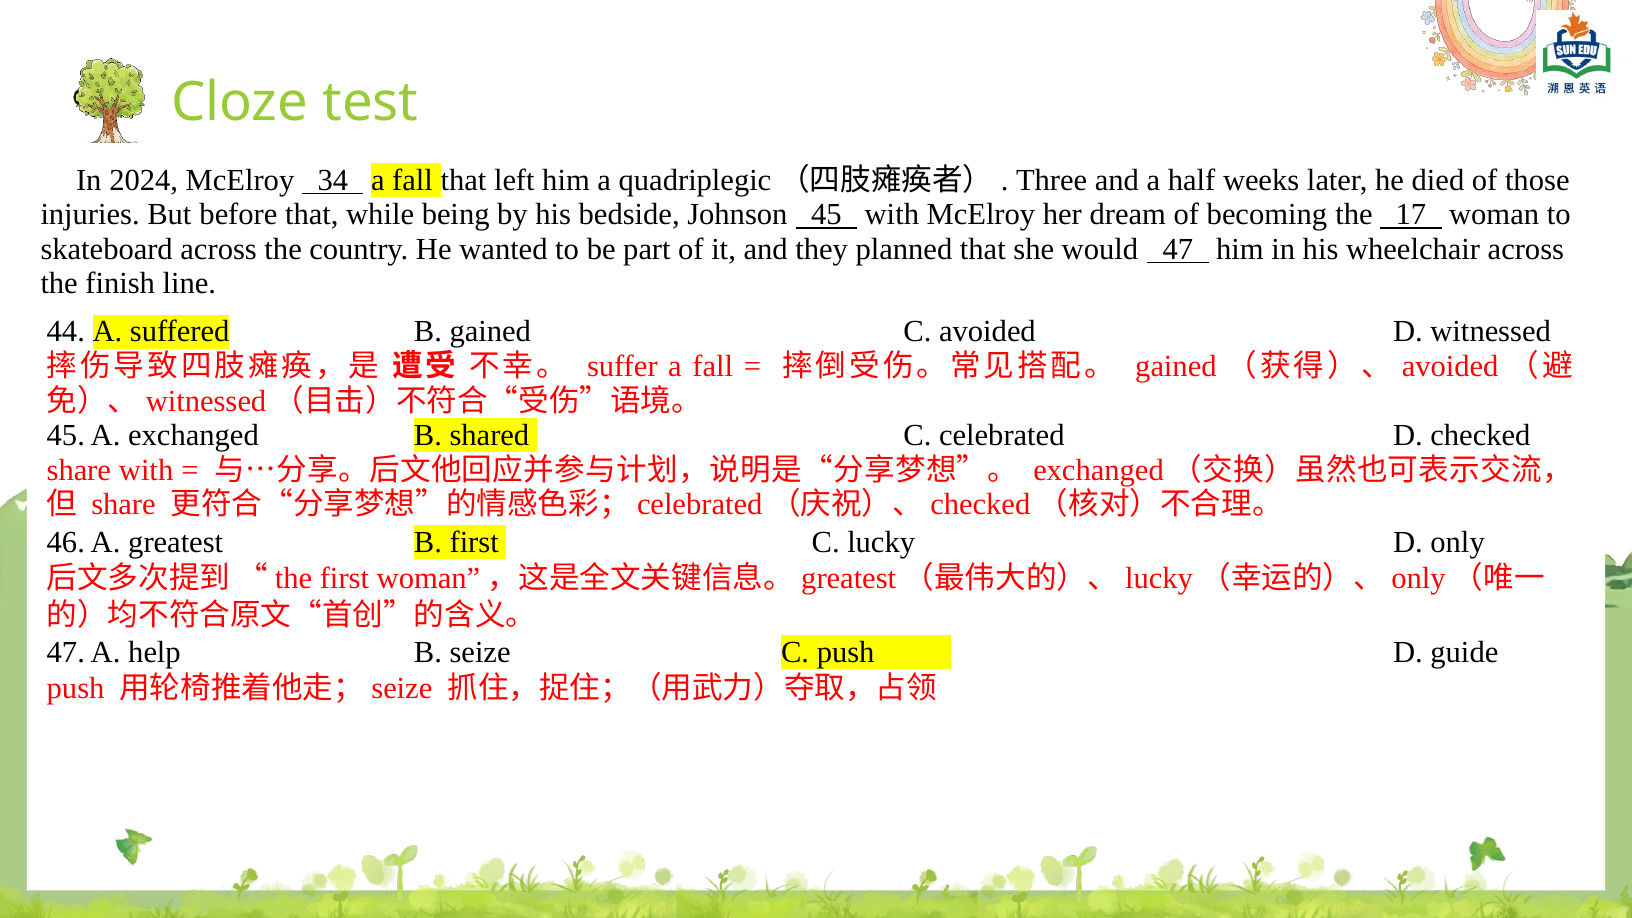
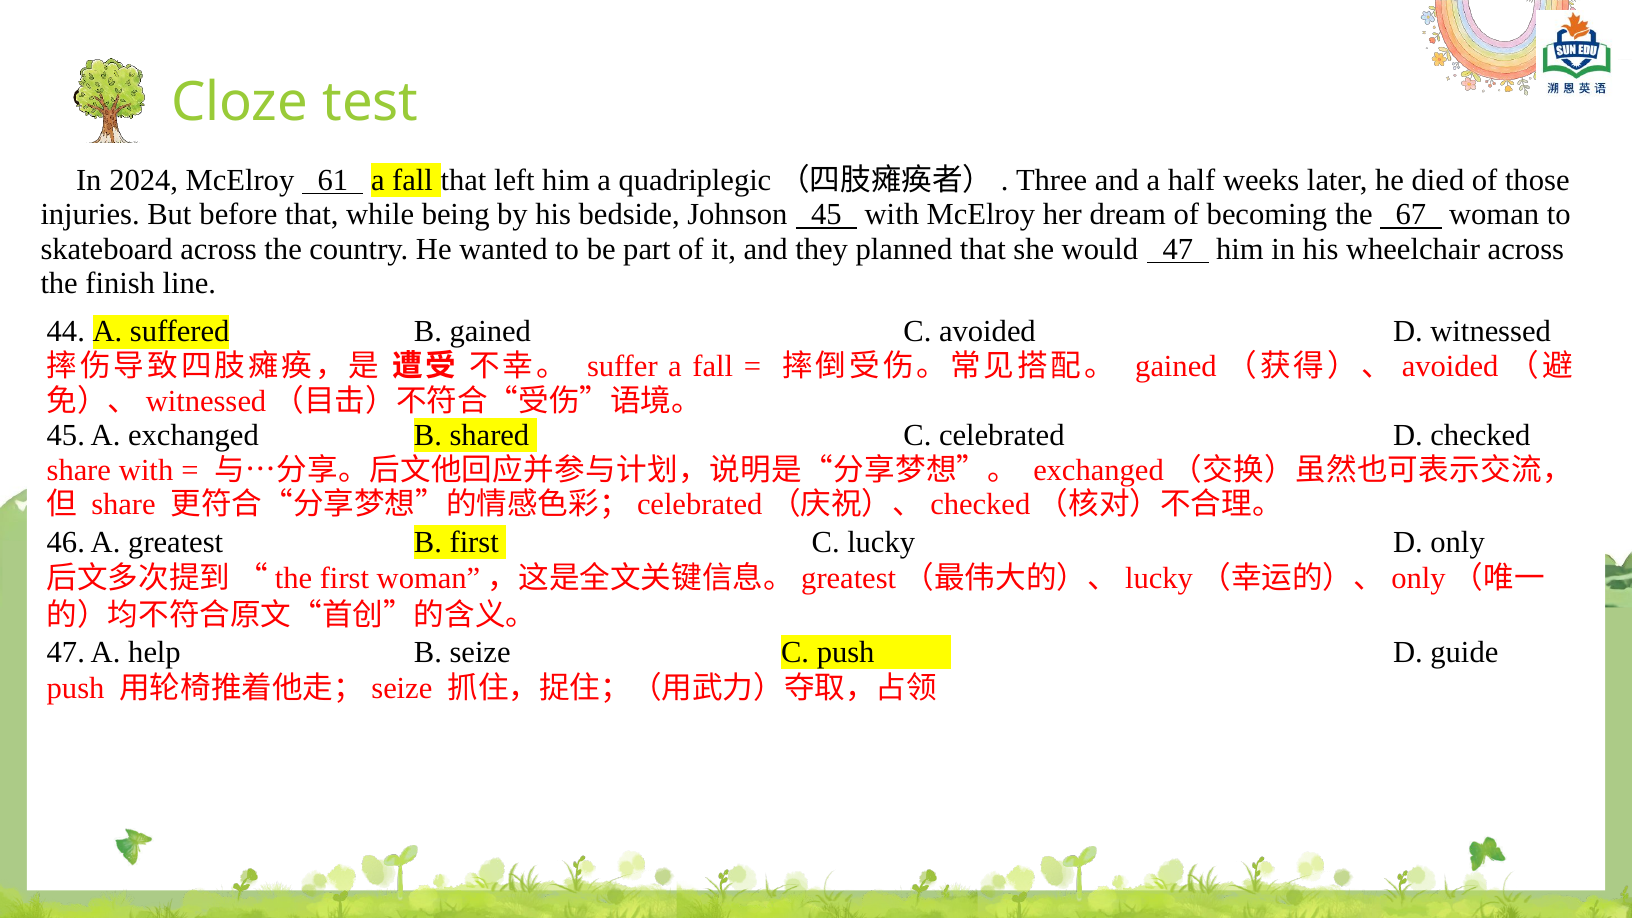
34: 34 -> 61 (333, 180)
17: 17 -> 67 (1411, 215)
